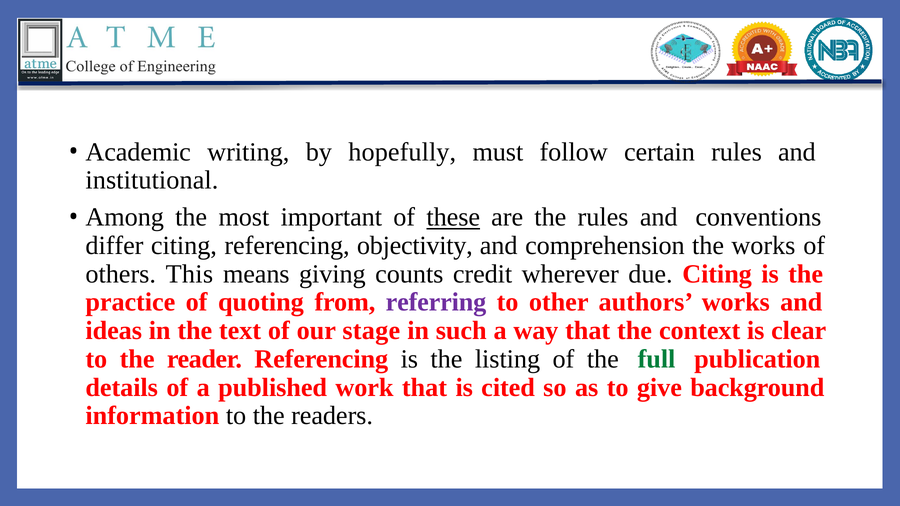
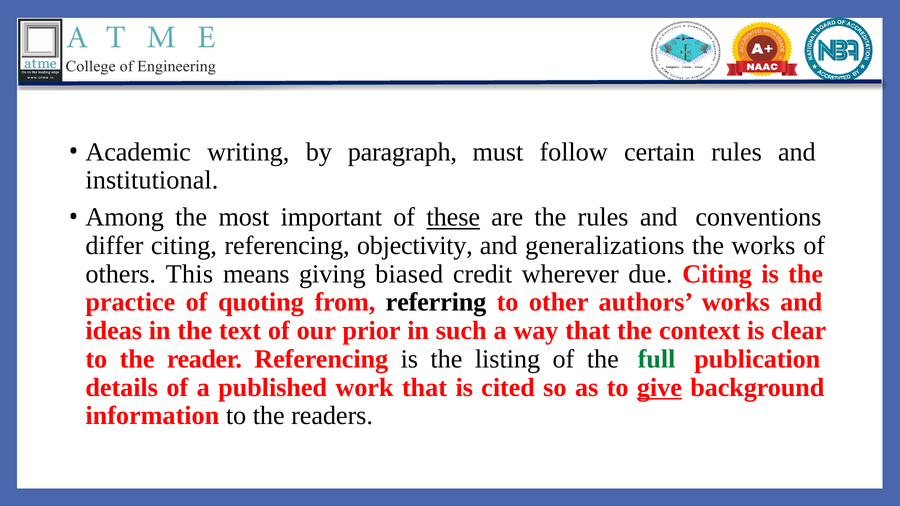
hopefully: hopefully -> paragraph (402, 152)
comprehension: comprehension -> generalizations (605, 246)
counts: counts -> biased (409, 274)
referring colour: purple -> black (436, 302)
stage: stage -> prior (371, 331)
give underline: none -> present (659, 388)
